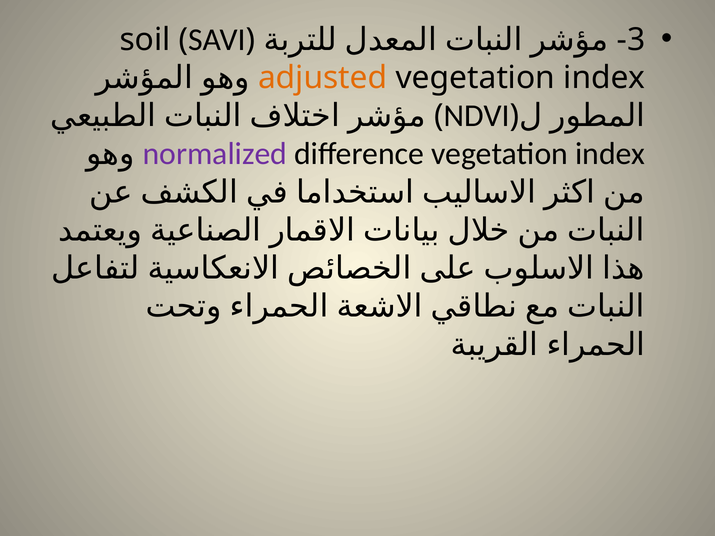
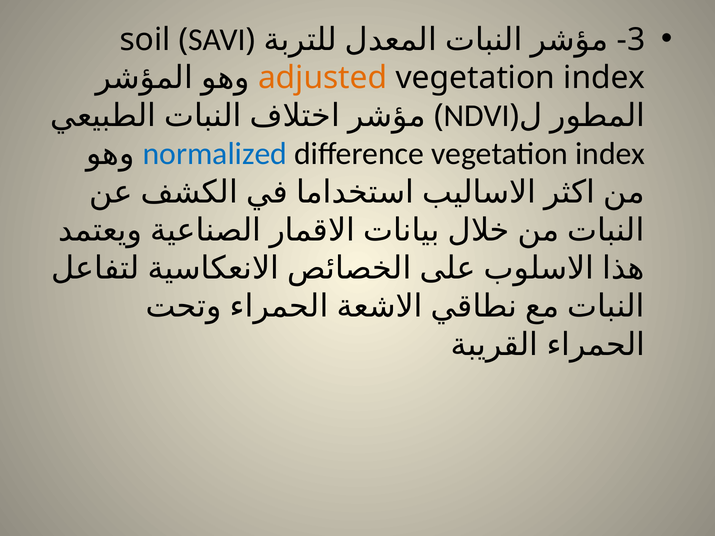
normalized colour: purple -> blue (215, 154)
